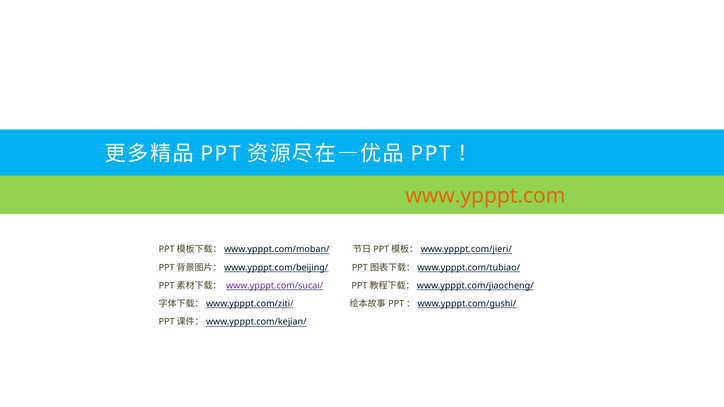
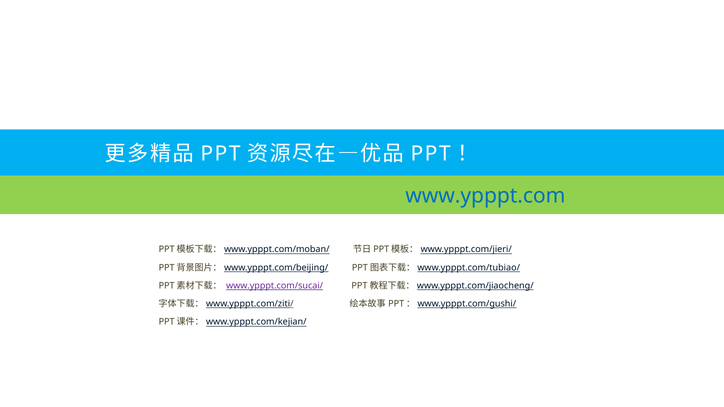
www.ypppt.com colour: orange -> blue (485, 196)
